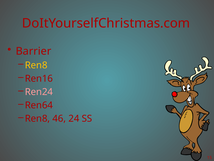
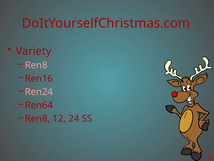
Barrier: Barrier -> Variety (34, 51)
Ren8 colour: yellow -> pink (36, 65)
46: 46 -> 12 (59, 118)
